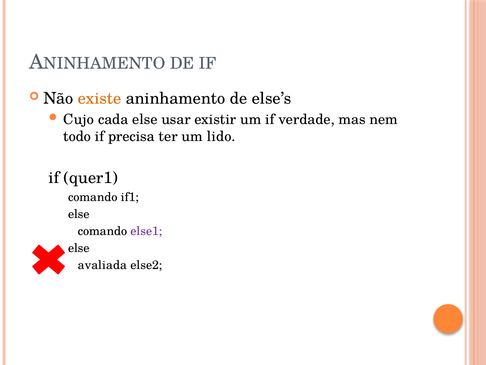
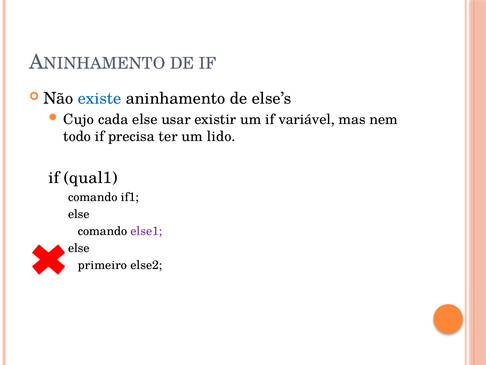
existe colour: orange -> blue (100, 98)
verdade: verdade -> variável (307, 119)
quer1: quer1 -> qual1 (91, 178)
avaliada: avaliada -> primeiro (102, 265)
